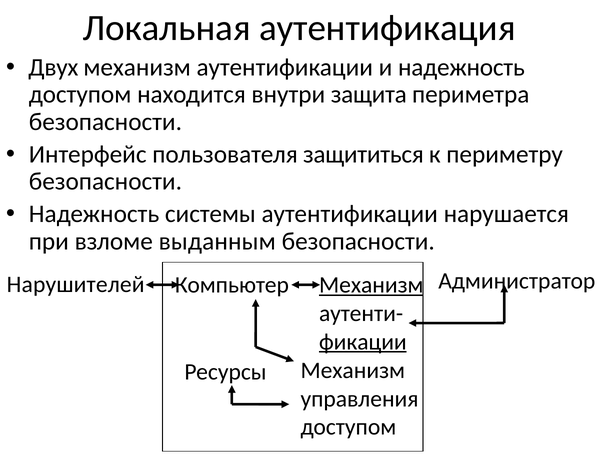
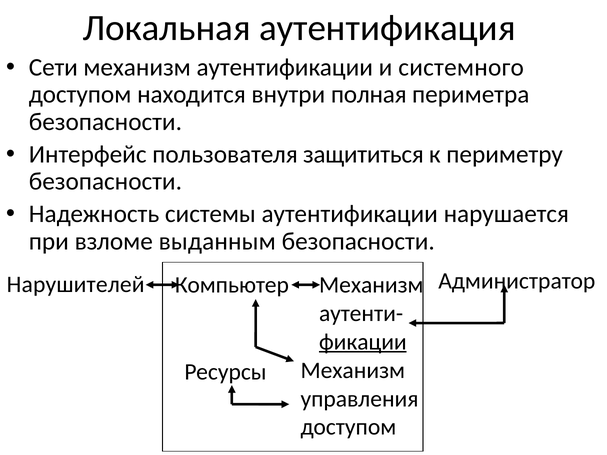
Двух: Двух -> Сети (53, 67)
и надежность: надежность -> системного (461, 67)
защита: защита -> полная (369, 95)
Механизм underline: present -> none (371, 285)
